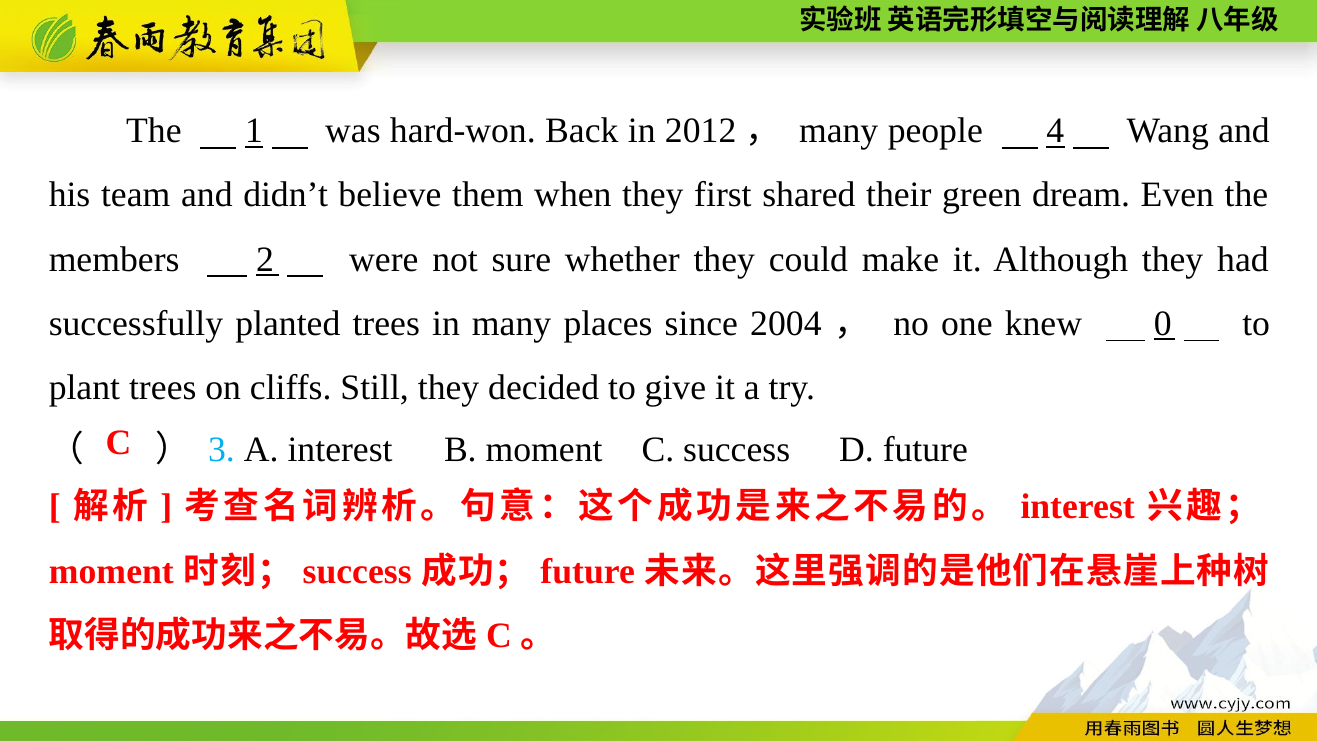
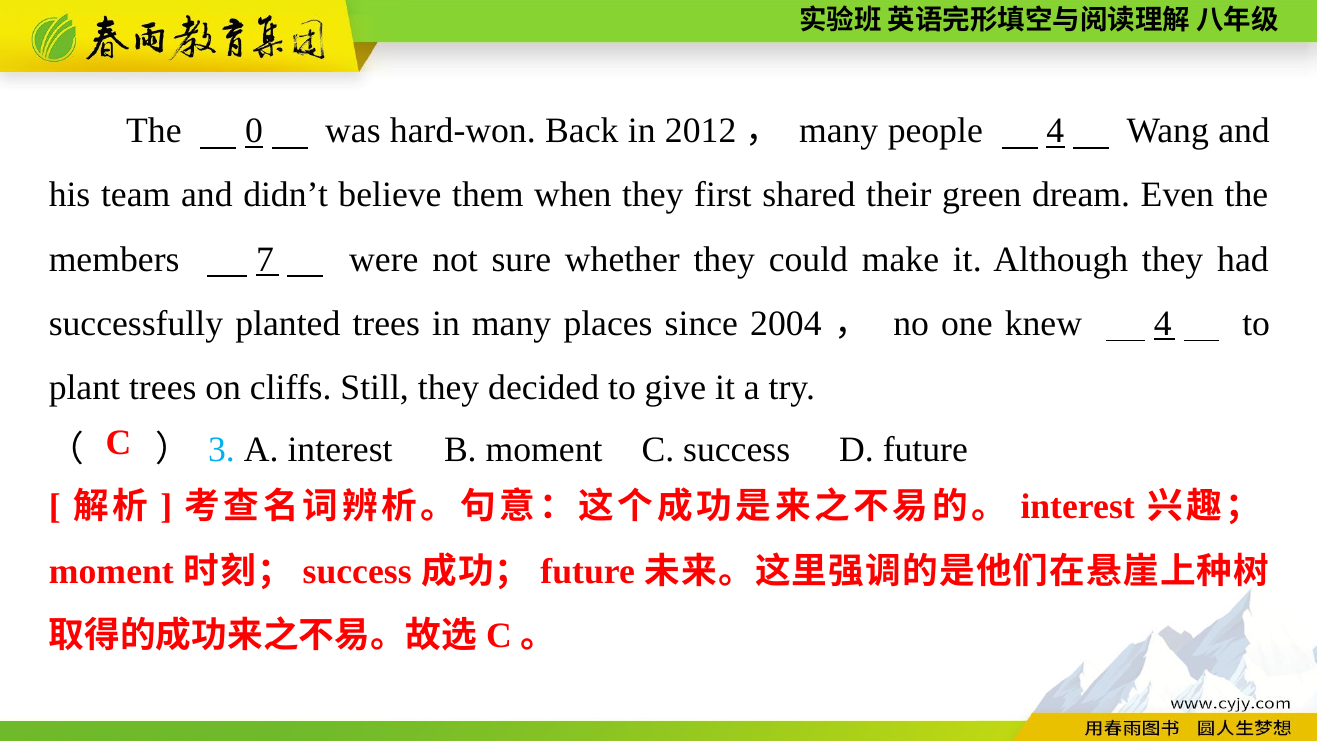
1: 1 -> 0 (254, 131)
2: 2 -> 7 (265, 259)
knew 0: 0 -> 4 (1163, 323)
